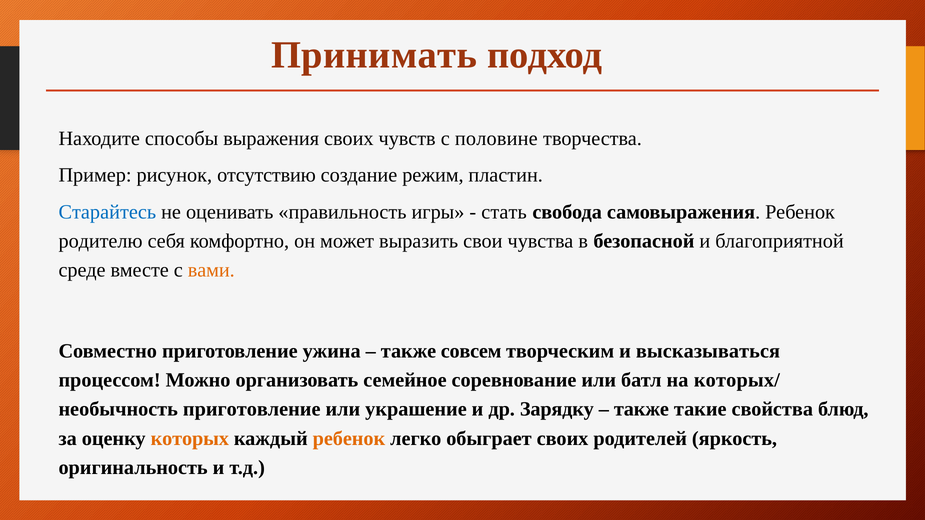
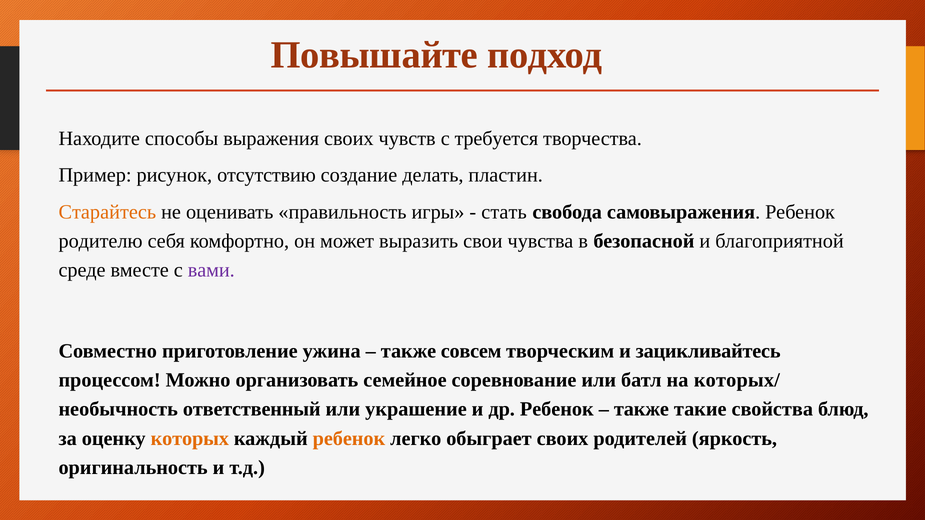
Принимать: Принимать -> Повышайте (374, 55)
половине: половине -> требуется (496, 138)
режим: режим -> делать (433, 175)
Старайтесь colour: blue -> orange (107, 212)
вами colour: orange -> purple (211, 270)
высказываться: высказываться -> зацикливайтесь (708, 351)
необычность приготовление: приготовление -> ответственный (252, 409)
др Зарядку: Зарядку -> Ребенок (557, 409)
